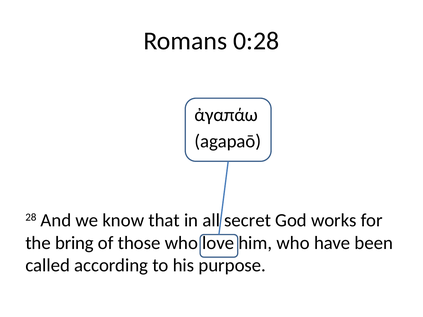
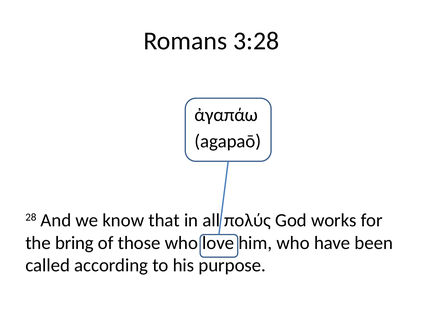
0:28: 0:28 -> 3:28 (256, 41)
secret: secret -> πολύς (248, 220)
